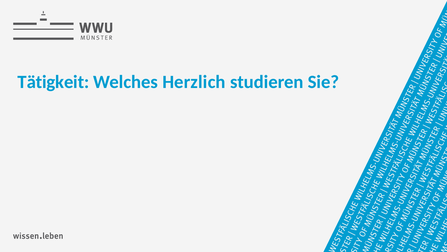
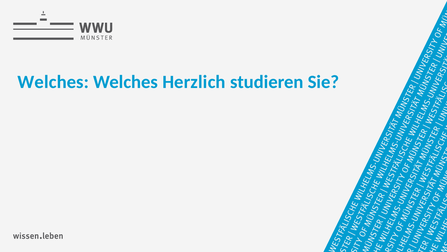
Tätigkeit: Tätigkeit -> Welches (53, 82)
